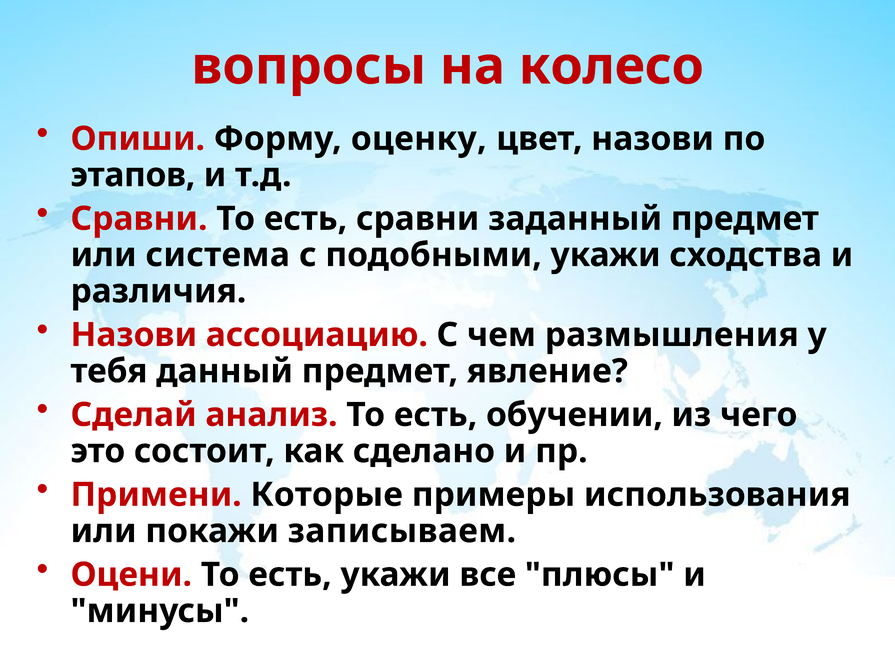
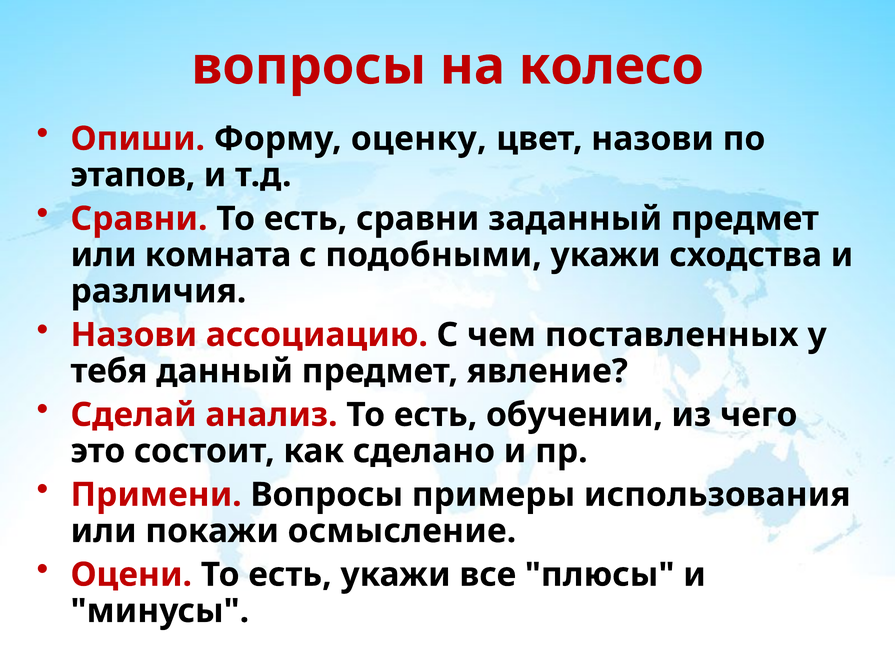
система: система -> комната (218, 255)
размышления: размышления -> поставленных (672, 335)
Примени Которые: Которые -> Вопросы (327, 495)
записываем: записываем -> осмысление (402, 531)
